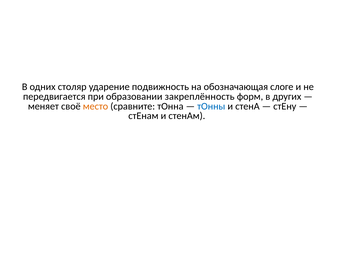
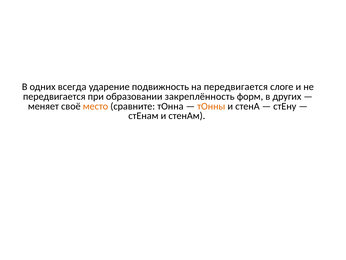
столяр: столяр -> всегда (72, 87)
на обозначающая: обозначающая -> передвигается (236, 87)
тОнны colour: blue -> orange (211, 106)
